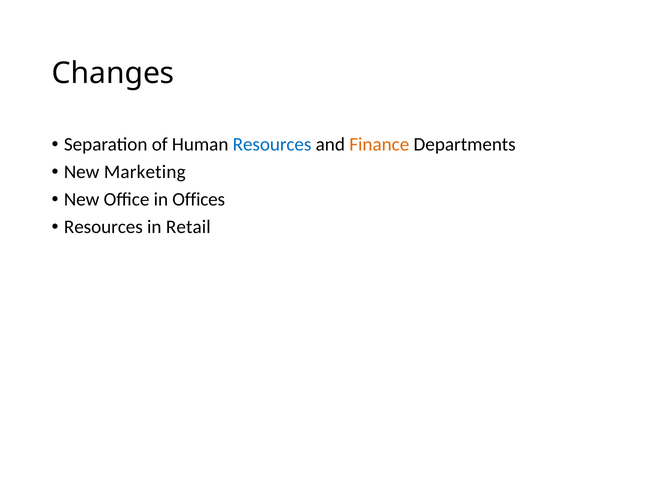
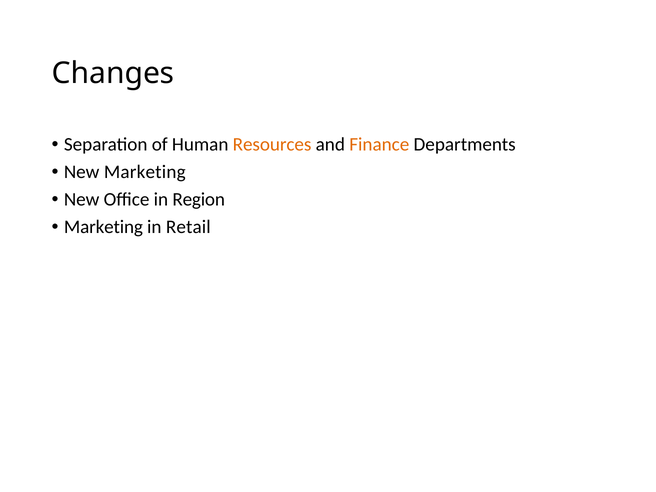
Resources colour: blue -> orange (272, 144)
Offices: Offices -> Region (199, 199)
Resources: Resources -> Marketing (103, 227)
